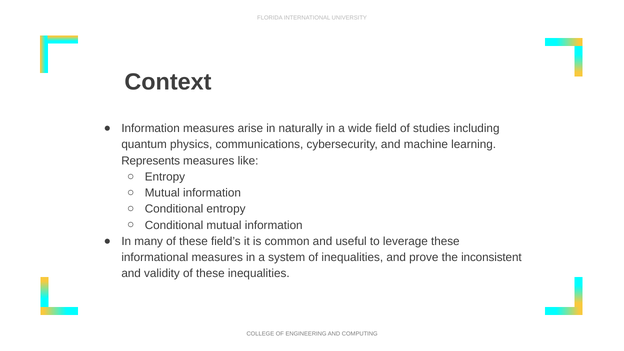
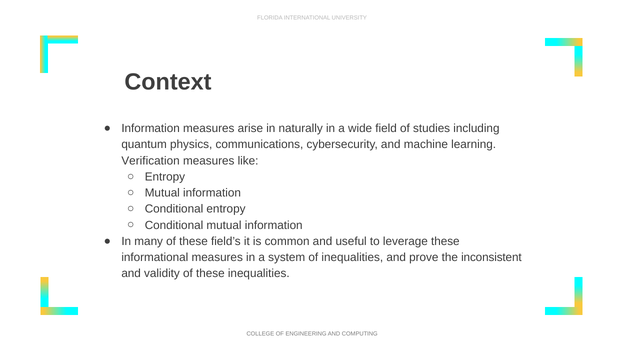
Represents: Represents -> Verification (151, 161)
